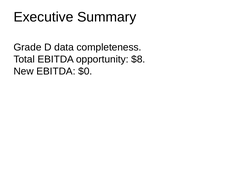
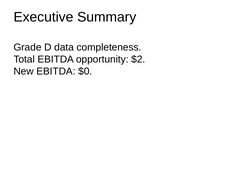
$8: $8 -> $2 (138, 59)
